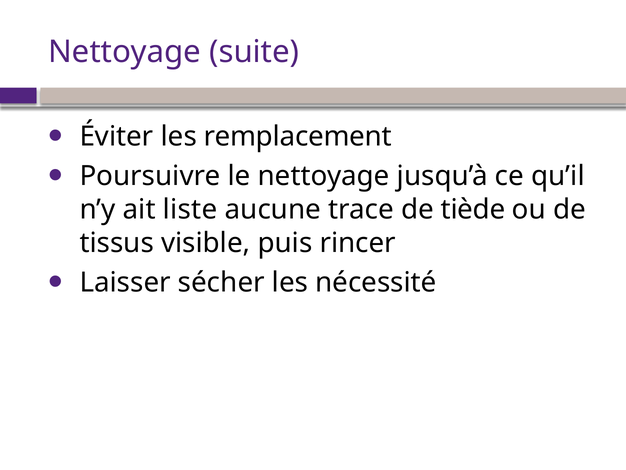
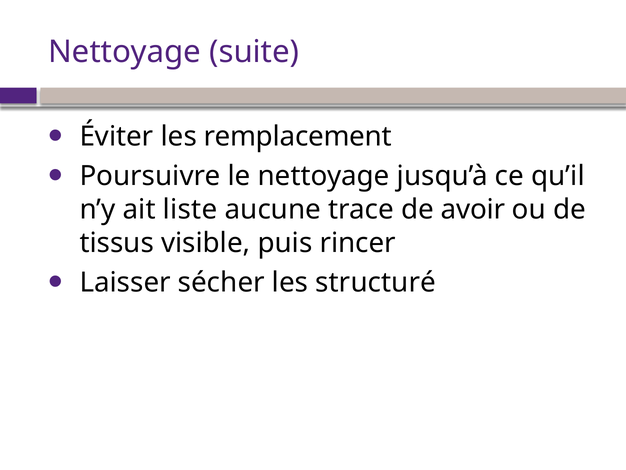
tiède: tiède -> avoir (473, 209)
nécessité: nécessité -> structuré (376, 282)
